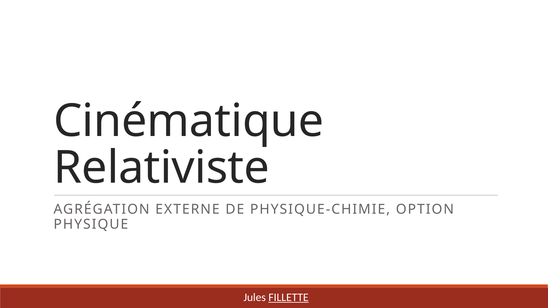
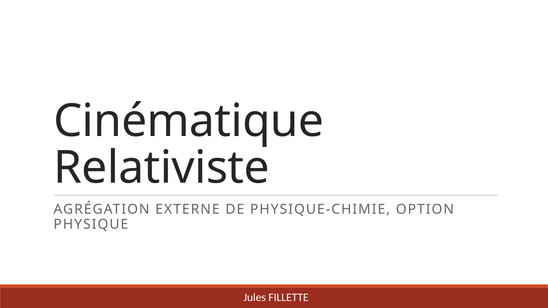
FILLETTE underline: present -> none (289, 298)
